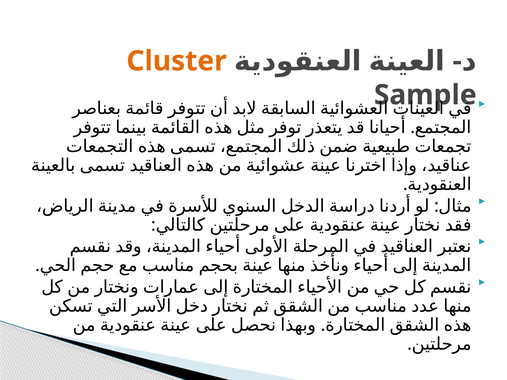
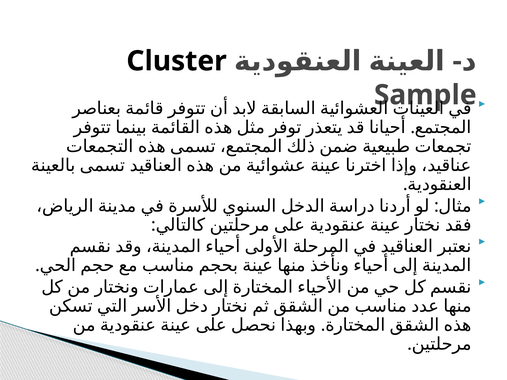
Cluster colour: orange -> black (177, 61)
